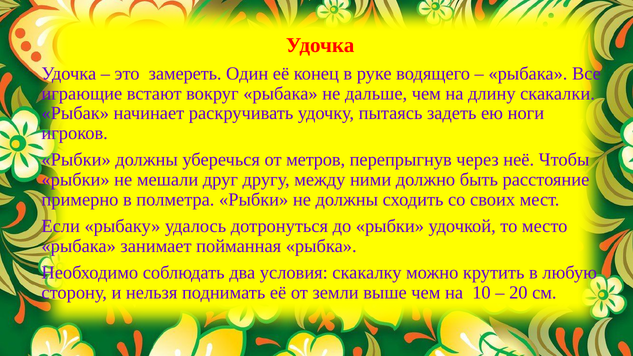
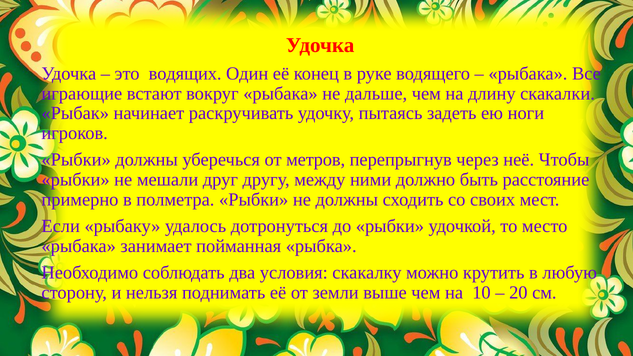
замереть: замереть -> водящих (185, 74)
